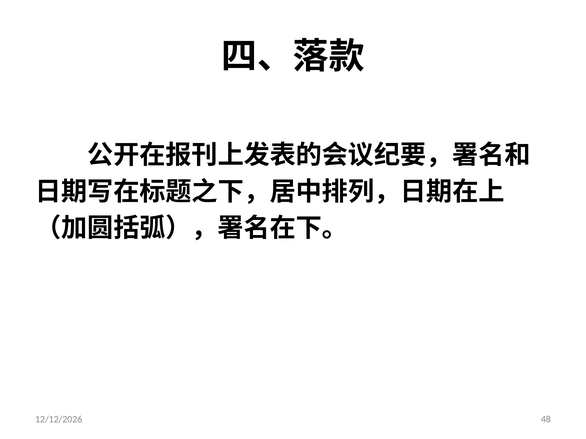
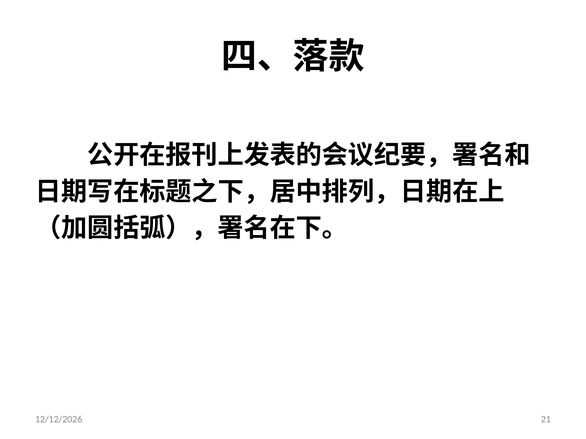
48: 48 -> 21 (546, 420)
